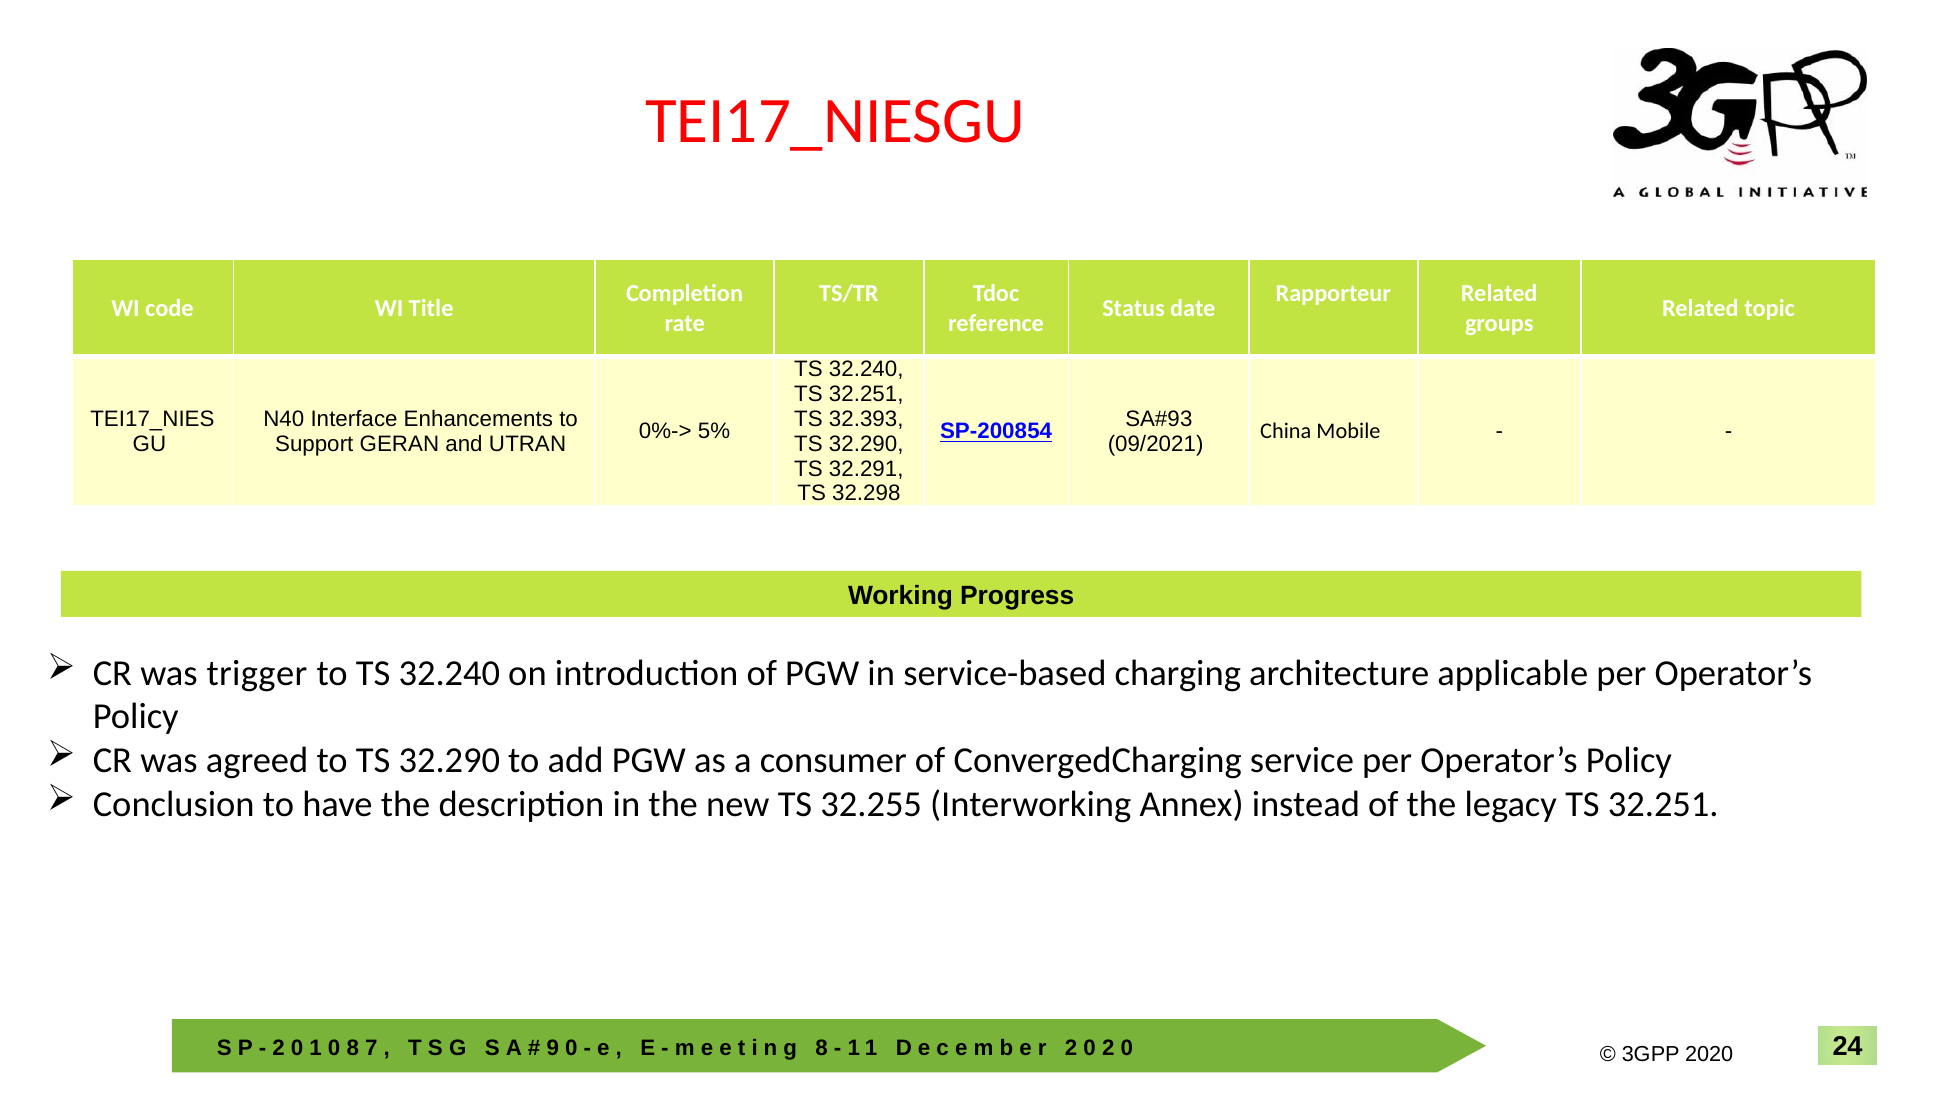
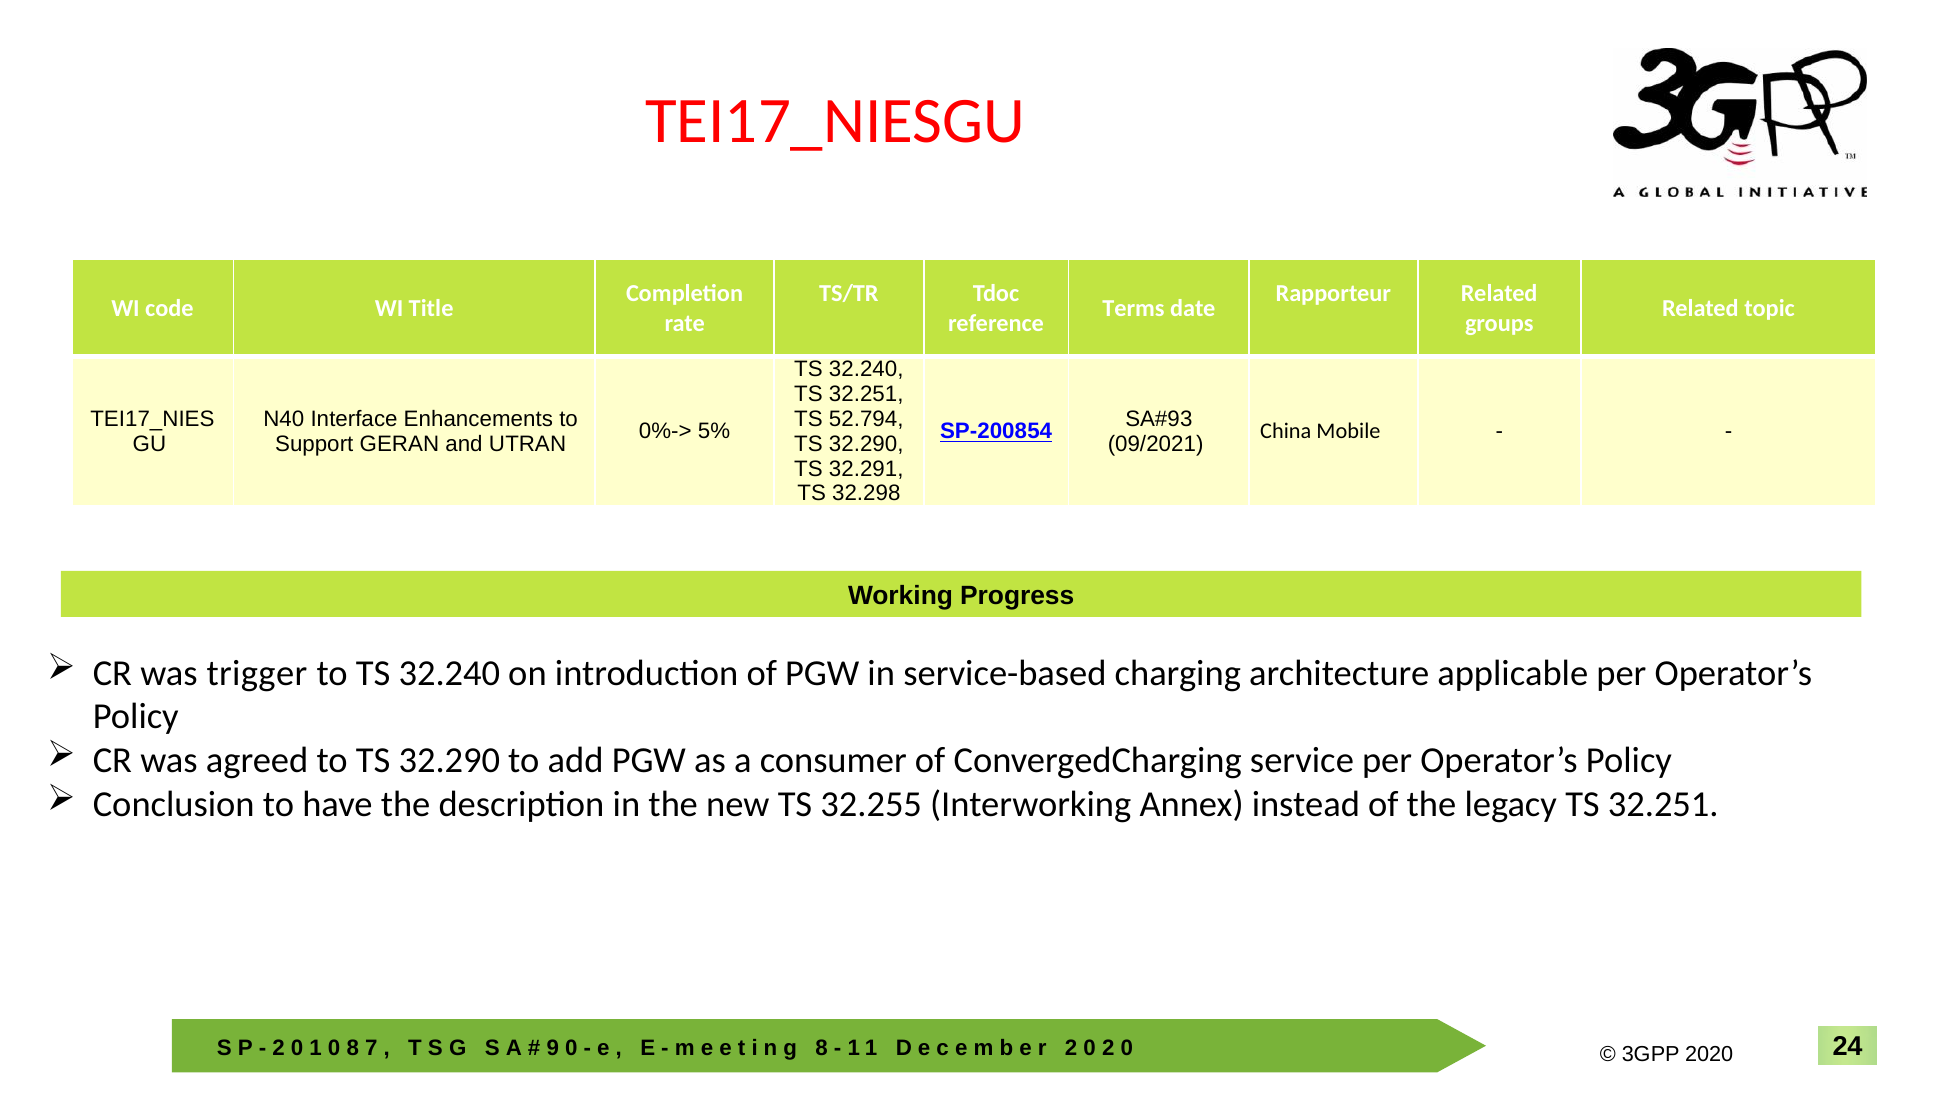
Status: Status -> Terms (1134, 308)
32.393: 32.393 -> 52.794 (866, 419)
